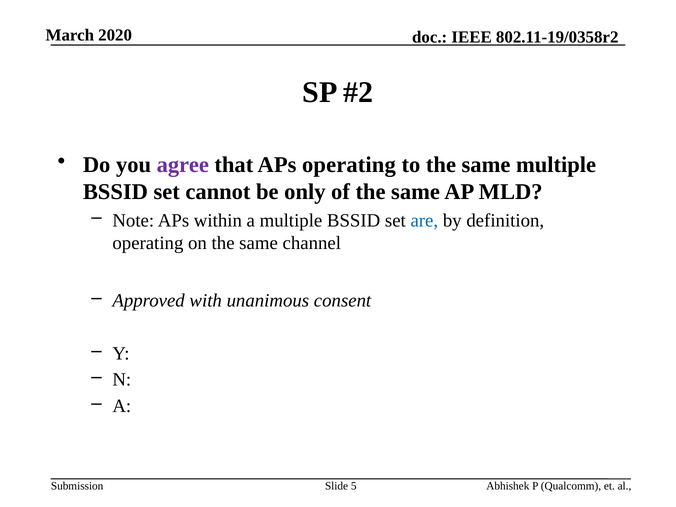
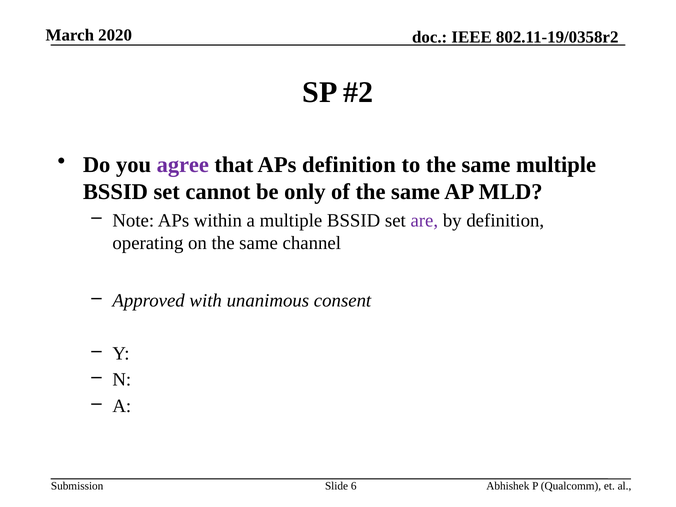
APs operating: operating -> definition (349, 165)
are colour: blue -> purple (424, 220)
5: 5 -> 6 (354, 486)
